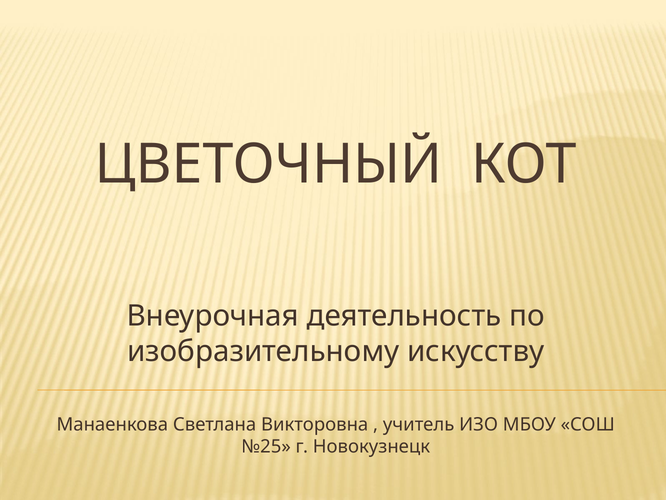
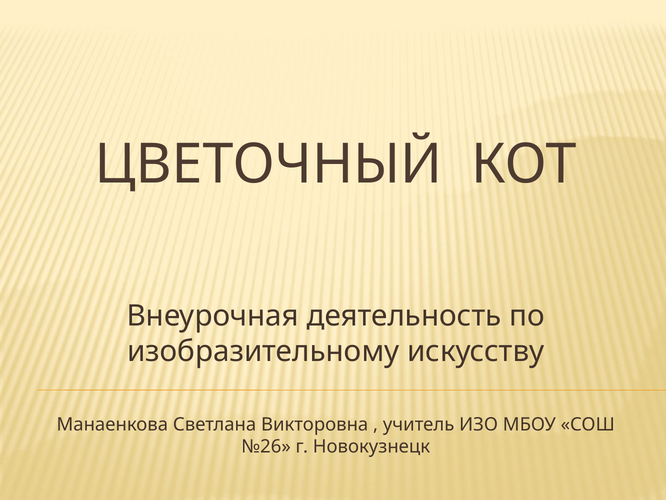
№25: №25 -> №26 (266, 446)
